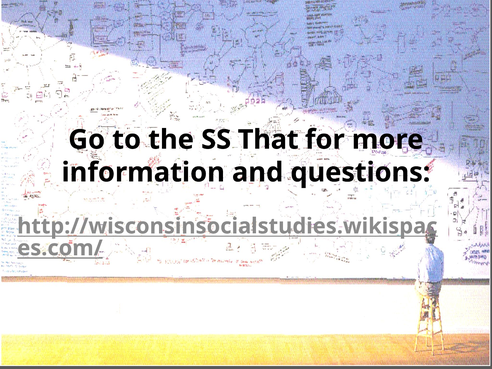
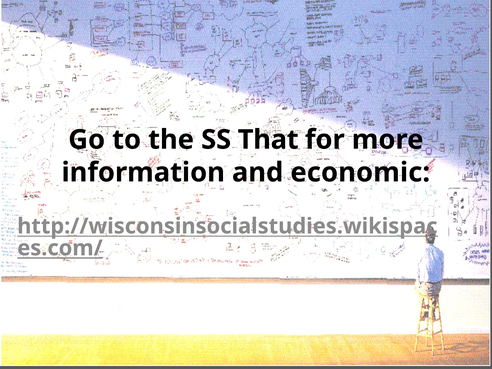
questions: questions -> economic (360, 172)
